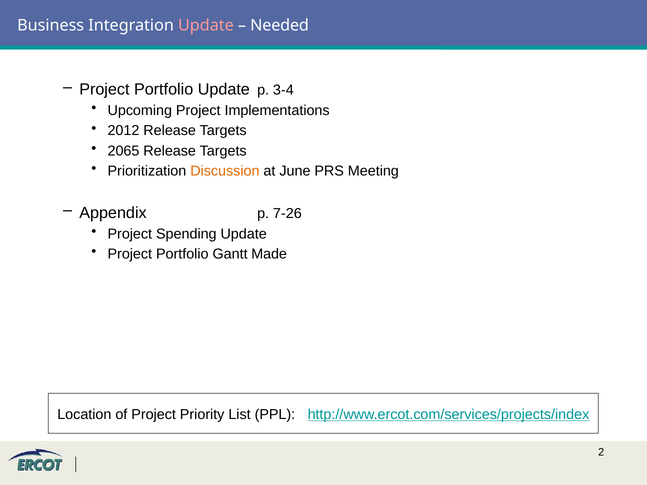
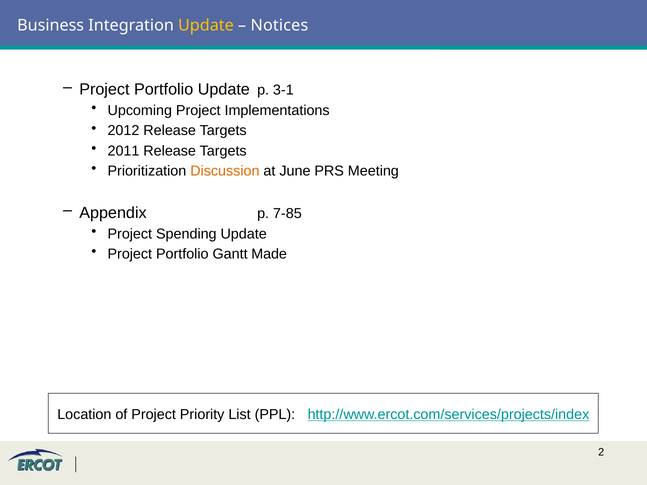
Update colour: pink -> yellow (206, 25)
Needed: Needed -> Notices (279, 25)
3-4: 3-4 -> 3-1 (283, 90)
2065: 2065 -> 2011 (123, 151)
7-26: 7-26 -> 7-85 (287, 213)
